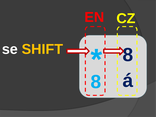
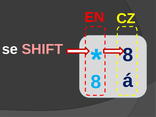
SHIFT colour: yellow -> pink (42, 49)
